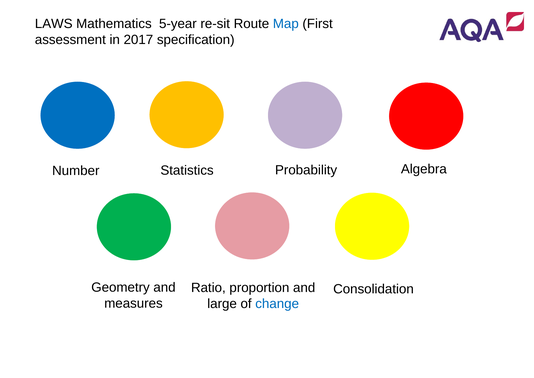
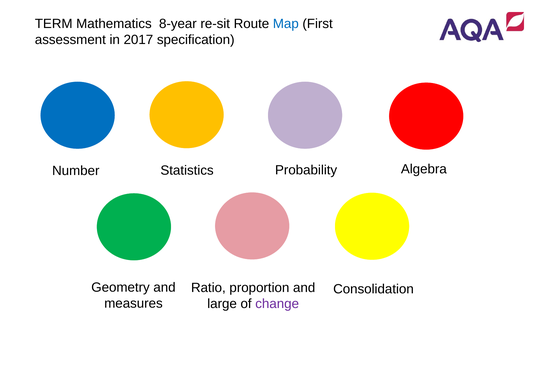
LAWS: LAWS -> TERM (54, 24)
5-year: 5-year -> 8-year (178, 24)
change colour: blue -> purple (277, 303)
